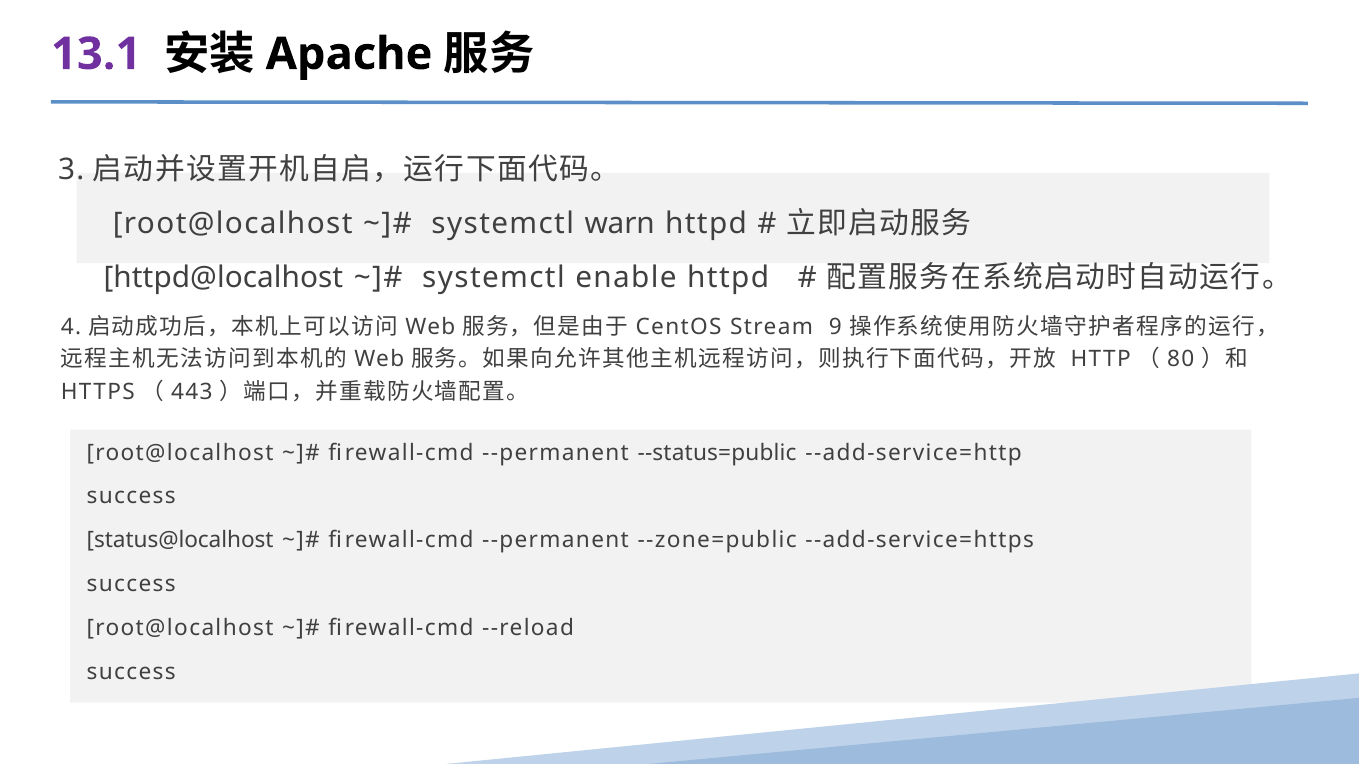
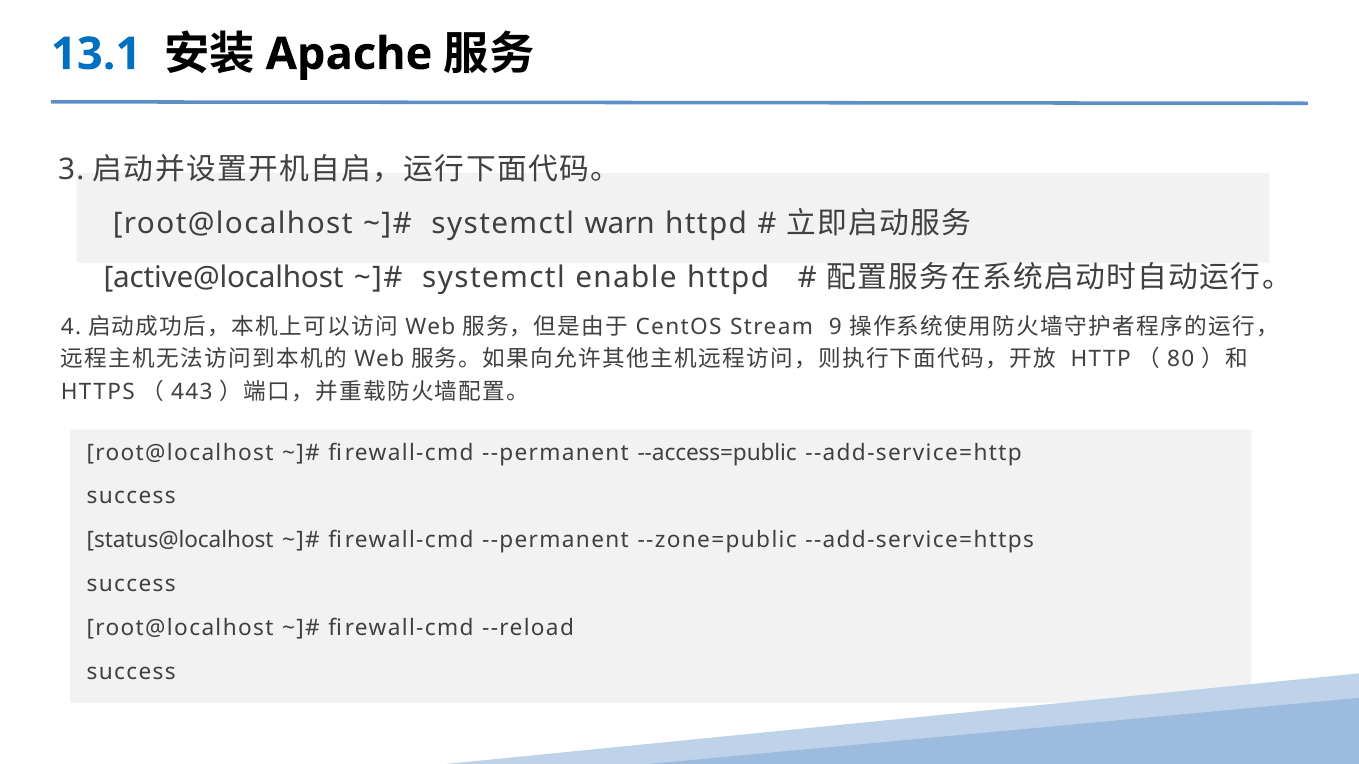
13.1 colour: purple -> blue (96, 54)
httpd@localhost: httpd@localhost -> active@localhost (224, 278)
--status=public: --status=public -> --access=public (717, 453)
